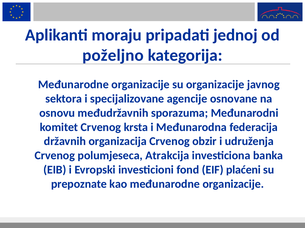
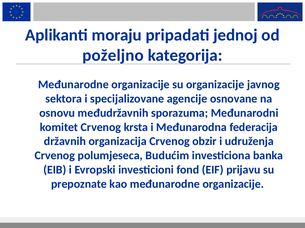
Atrakcija: Atrakcija -> Budućim (167, 156)
plaćeni: plaćeni -> prijavu (243, 170)
